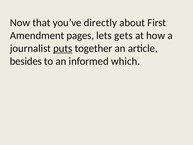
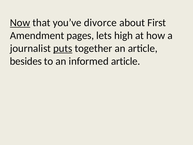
Now underline: none -> present (20, 23)
directly: directly -> divorce (100, 23)
gets: gets -> high (123, 35)
informed which: which -> article (126, 61)
